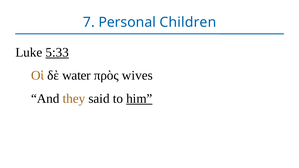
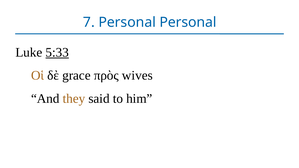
Personal Children: Children -> Personal (188, 22)
water: water -> grace (76, 76)
him underline: present -> none (139, 99)
